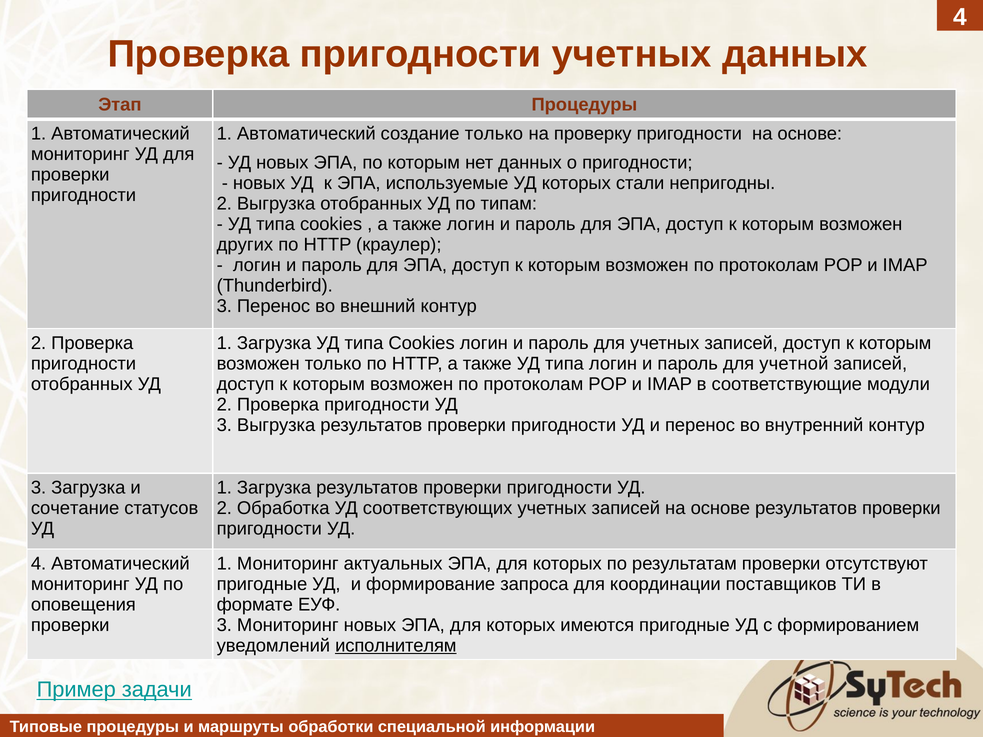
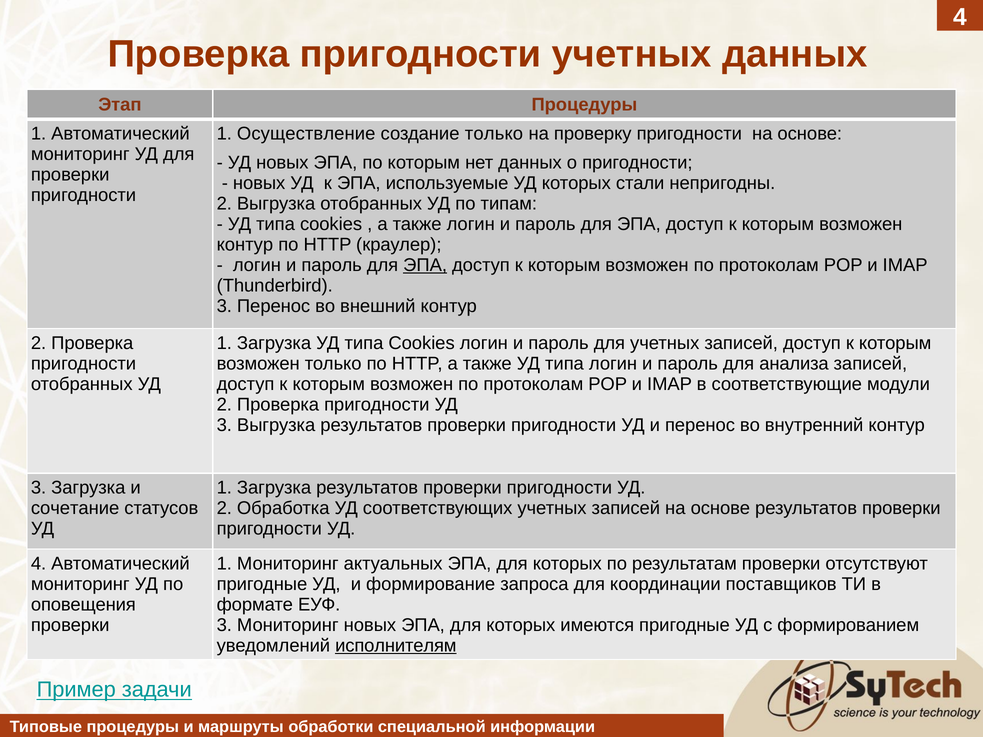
Автоматический: Автоматический -> Осуществление (306, 134)
других: других -> контур (245, 245)
ЭПА underline: none -> present (425, 265)
учетной: учетной -> анализа (794, 364)
